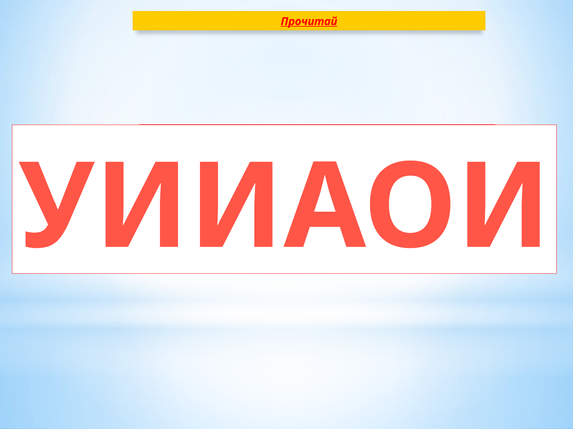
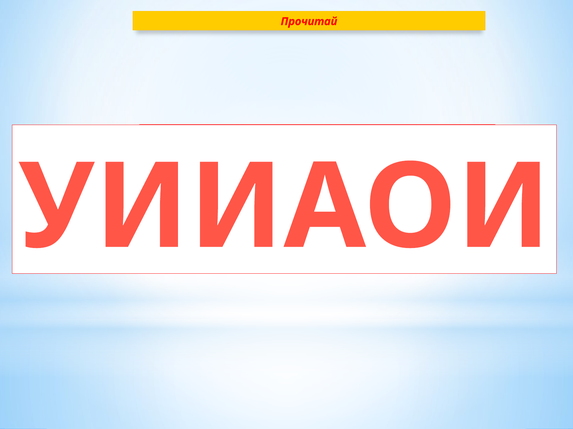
Прочитай underline: present -> none (309, 21)
